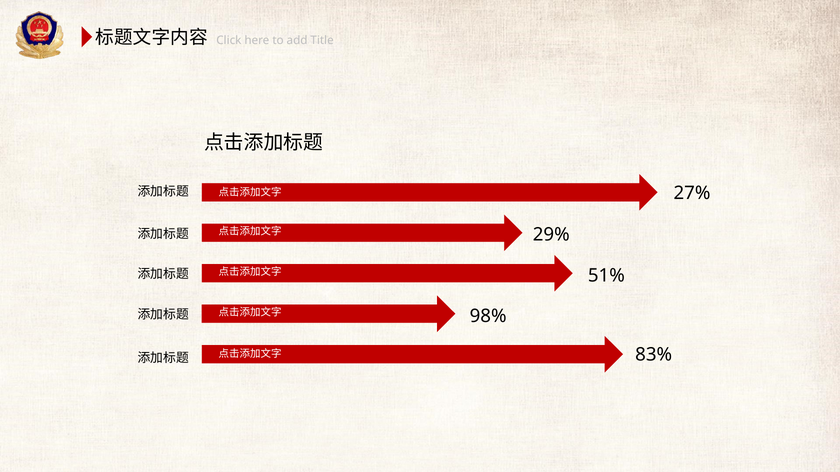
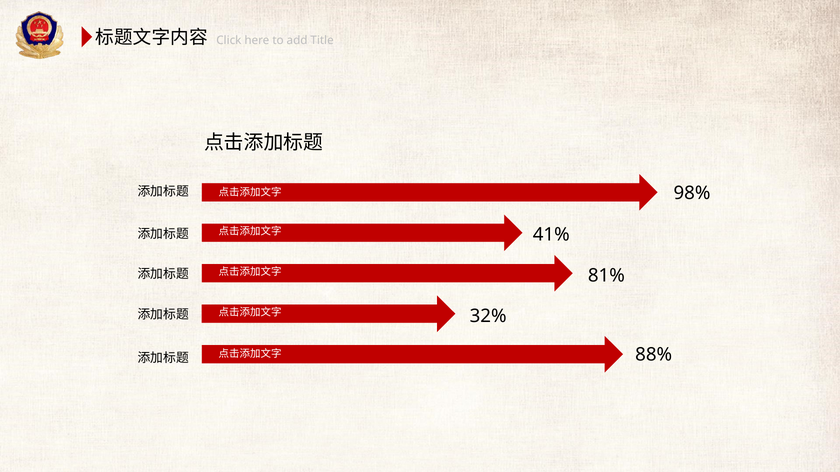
27%: 27% -> 98% (692, 193)
29%: 29% -> 41% (551, 235)
51%: 51% -> 81% (606, 276)
98%: 98% -> 32% (488, 317)
83%: 83% -> 88% (654, 355)
